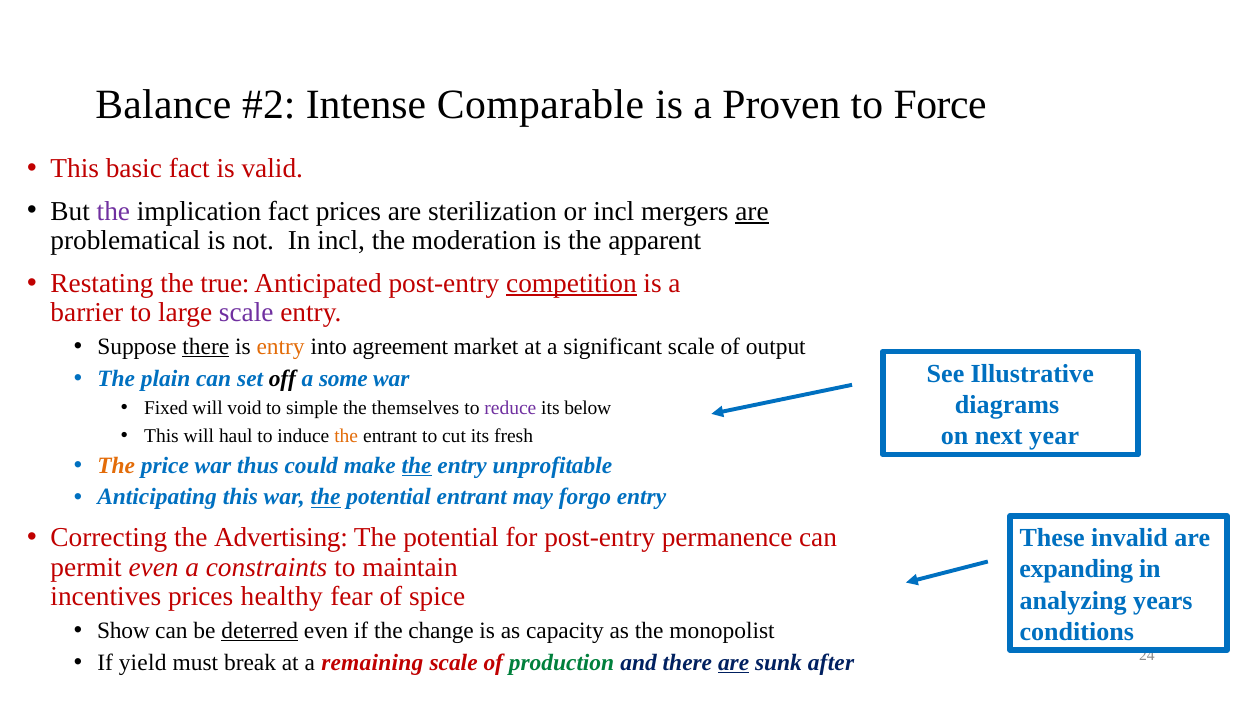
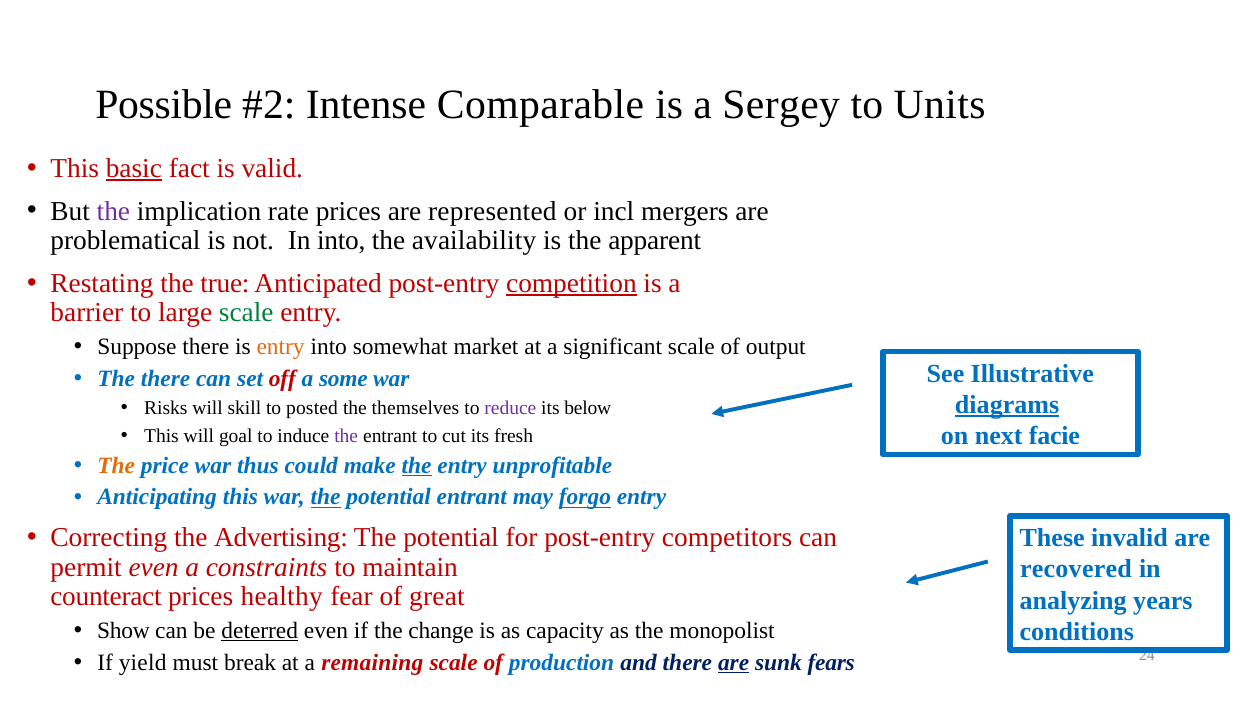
Balance: Balance -> Possible (164, 105)
Proven: Proven -> Sergey (781, 105)
Force: Force -> Units (940, 105)
basic underline: none -> present (134, 169)
implication fact: fact -> rate (288, 211)
sterilization: sterilization -> represented (492, 211)
are underline: present -> none (752, 211)
In incl: incl -> into (341, 241)
moderation: moderation -> availability (474, 241)
scale colour: purple -> green (246, 313)
there underline: present -> none (206, 347)
agreement: agreement -> somewhat (400, 347)
The plain: plain -> there (166, 378)
off colour: black -> red (282, 378)
diagrams underline: none -> present (1007, 405)
Fixed: Fixed -> Risks (166, 408)
void: void -> skill (244, 408)
simple: simple -> posted (312, 408)
year: year -> facie (1054, 436)
haul: haul -> goal (236, 436)
the colour: orange -> purple (346, 436)
forgo underline: none -> present (585, 497)
permanence: permanence -> competitors (727, 538)
expanding: expanding -> recovered (1076, 569)
incentives: incentives -> counteract (106, 597)
spice: spice -> great (437, 597)
production colour: green -> blue (562, 663)
after: after -> fears (831, 663)
